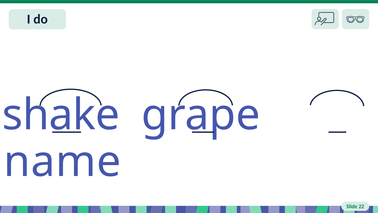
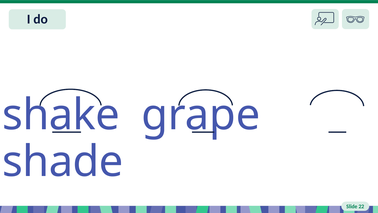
name: name -> shade (63, 162)
